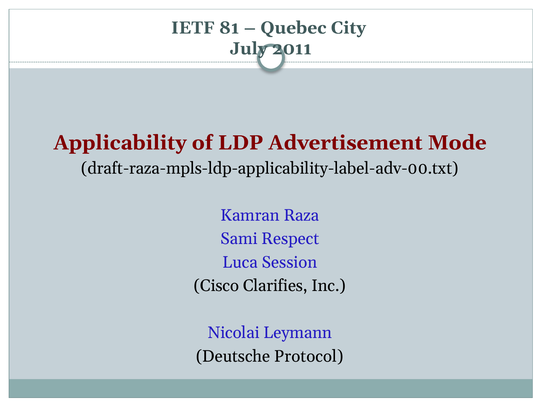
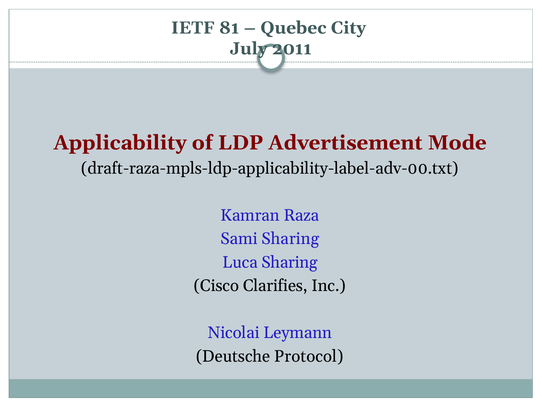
Sami Respect: Respect -> Sharing (290, 238)
Luca Session: Session -> Sharing (290, 262)
